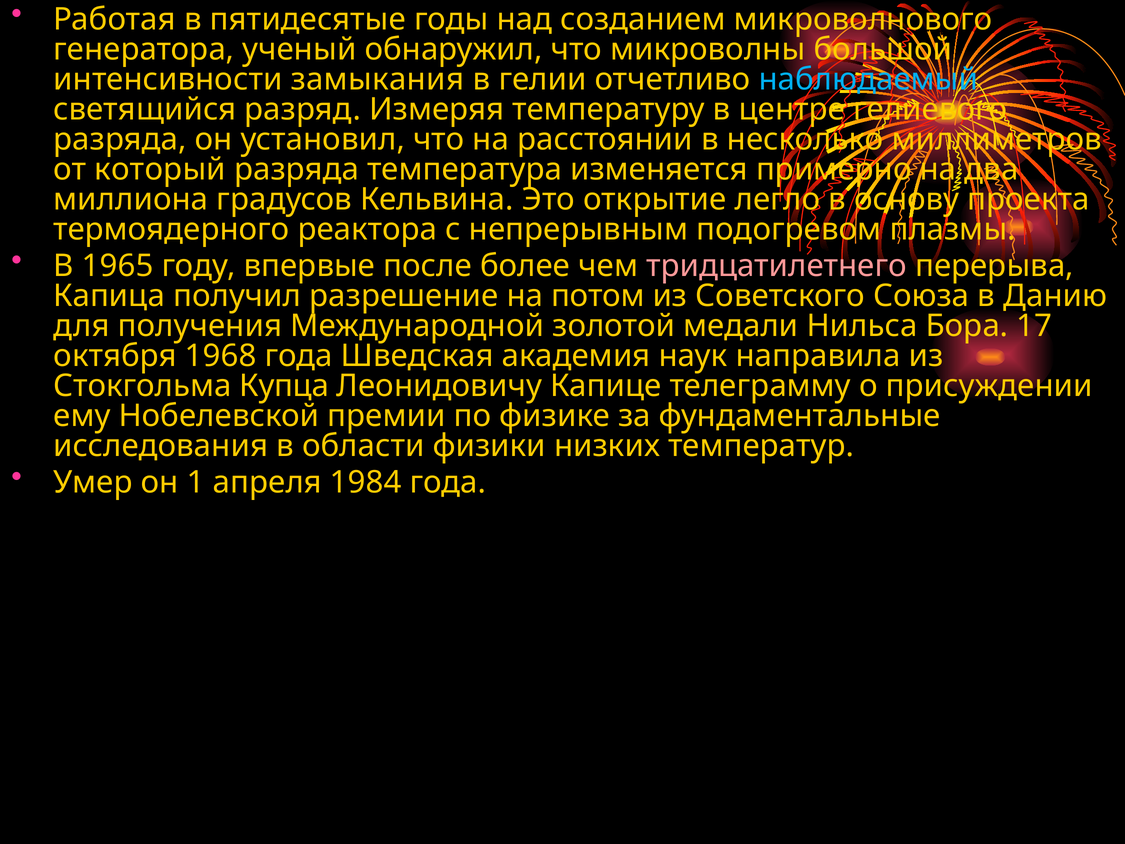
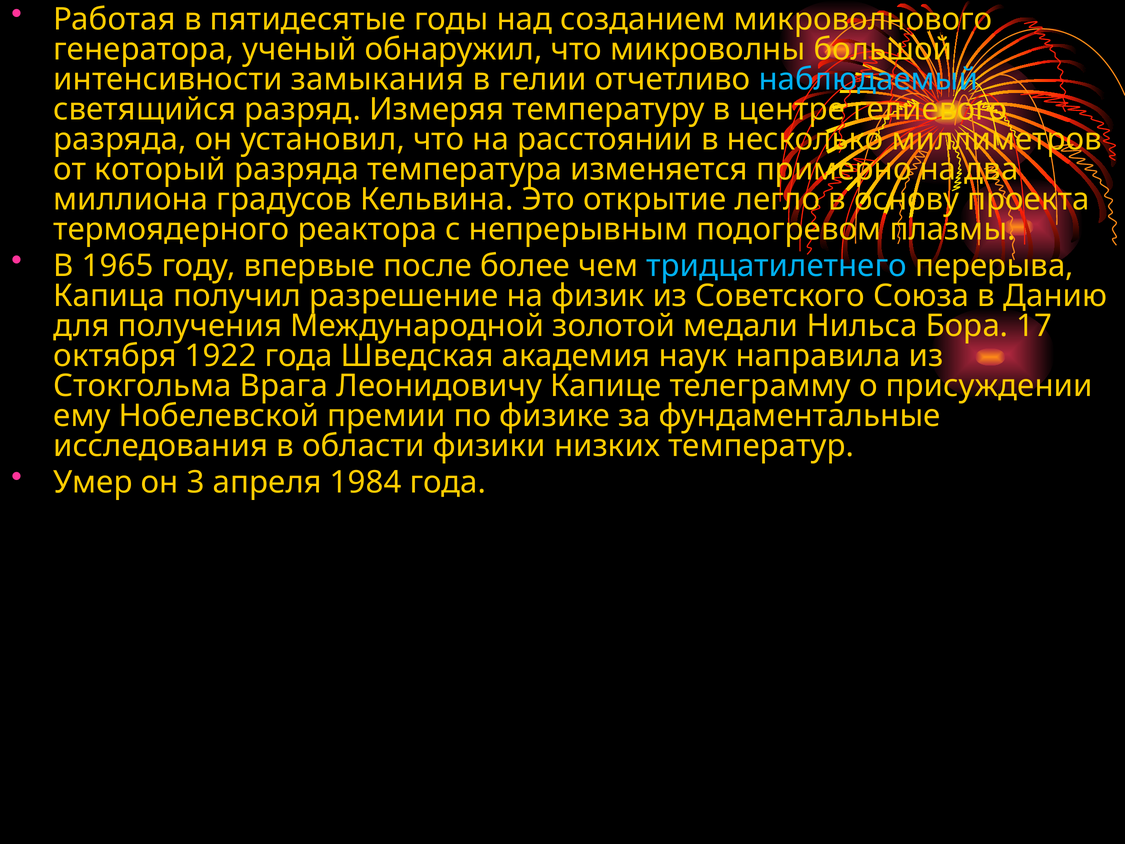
тридцатилетнего colour: pink -> light blue (777, 266)
потом: потом -> физик (598, 296)
1968: 1968 -> 1922 (221, 356)
Купца: Купца -> Врага (284, 386)
1: 1 -> 3 (196, 482)
